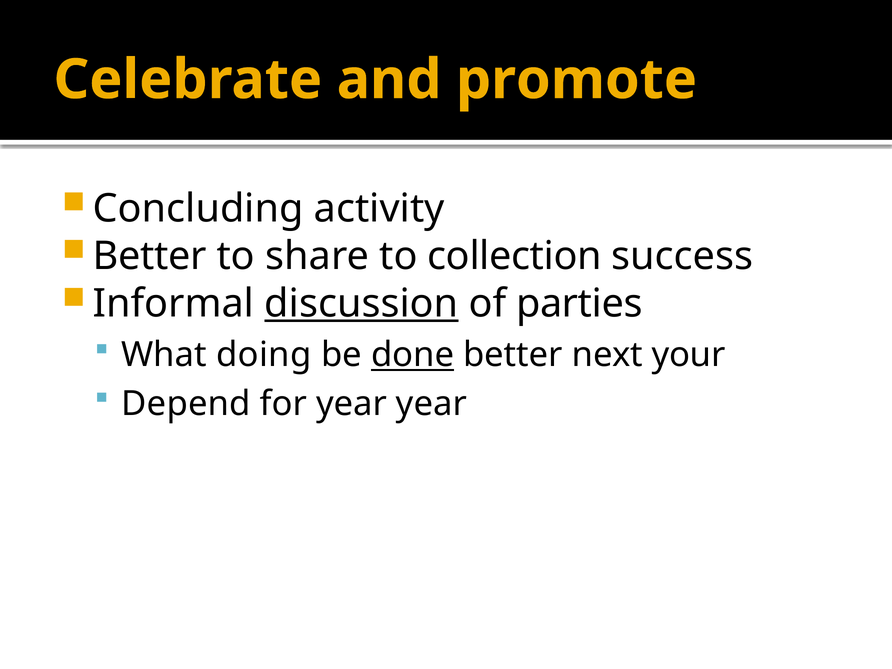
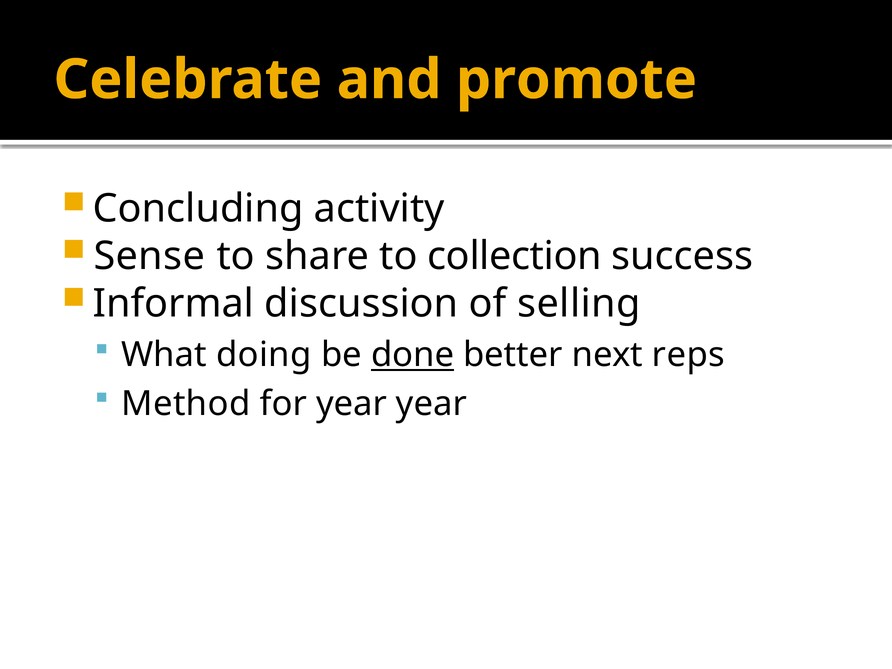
Better: Better -> Sense (149, 256)
discussion underline: present -> none (361, 304)
parties: parties -> selling (579, 304)
your: your -> reps (688, 355)
Depend: Depend -> Method (186, 404)
